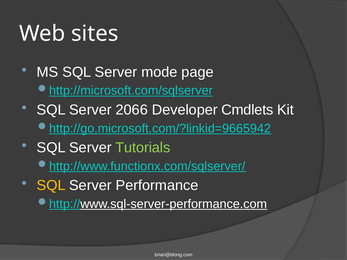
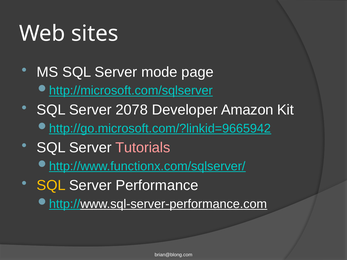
2066: 2066 -> 2078 (132, 110)
Cmdlets: Cmdlets -> Amazon (247, 110)
Tutorials colour: light green -> pink (143, 148)
